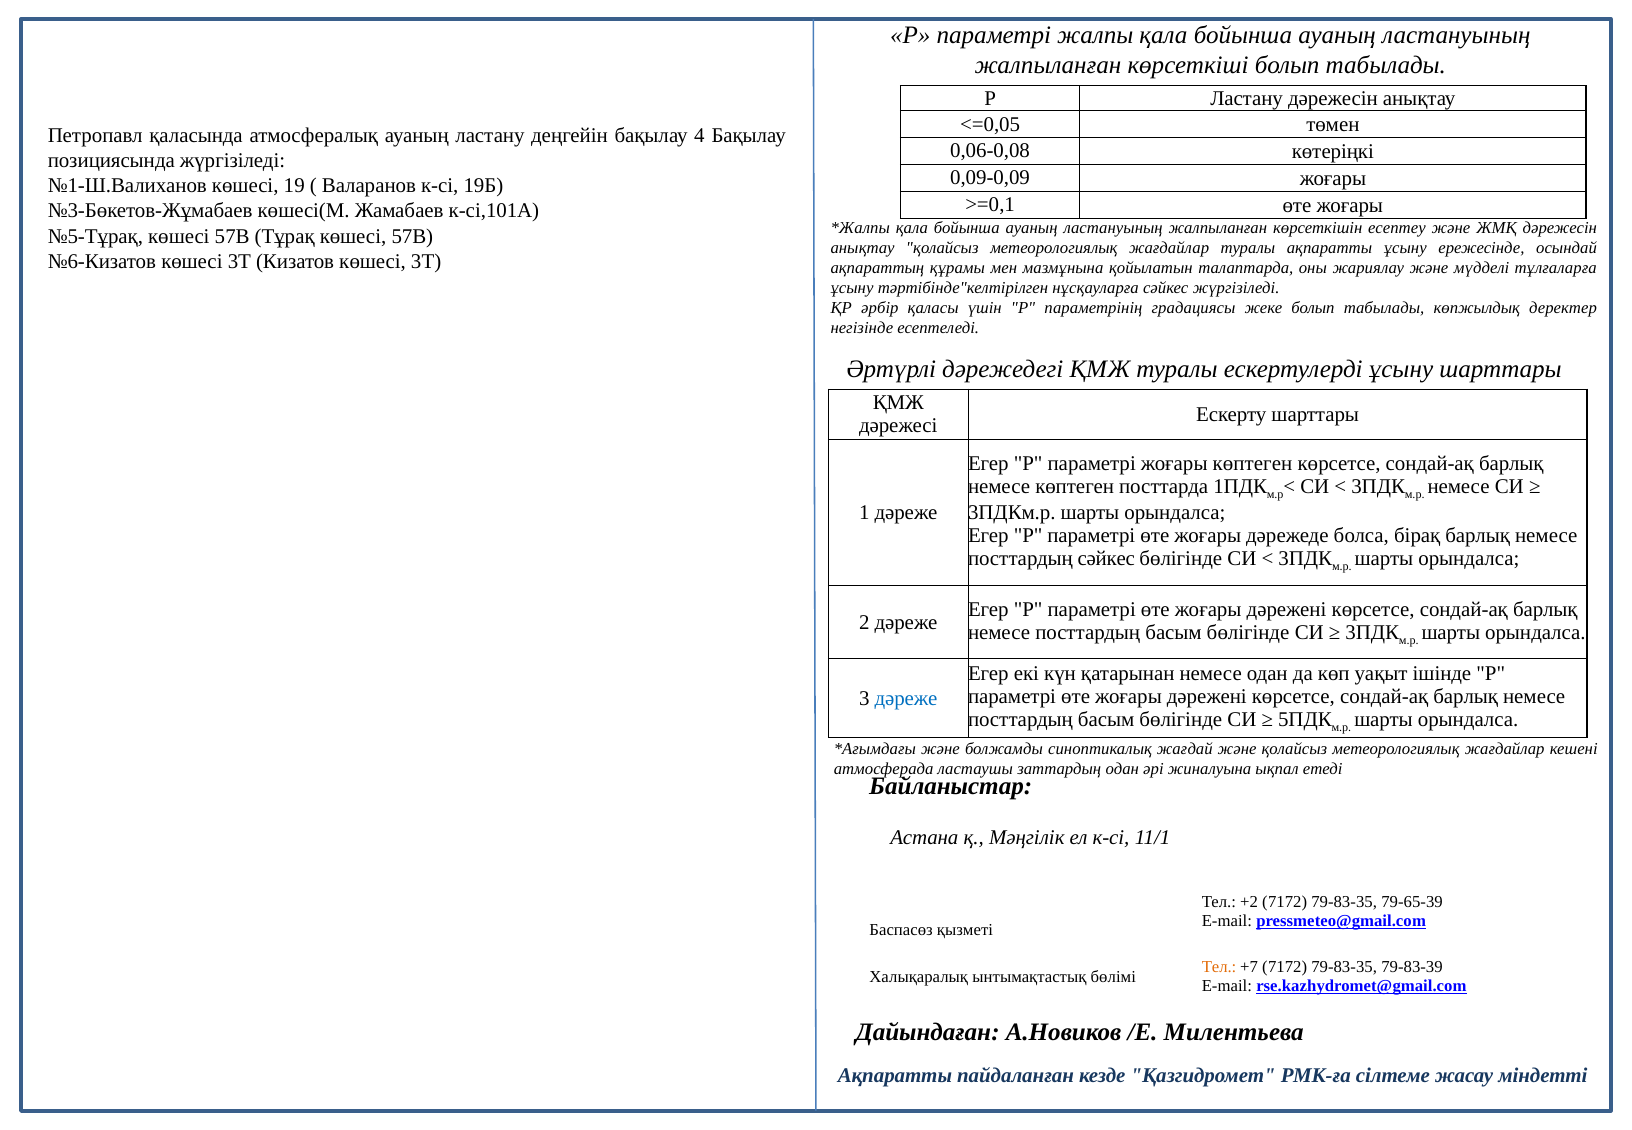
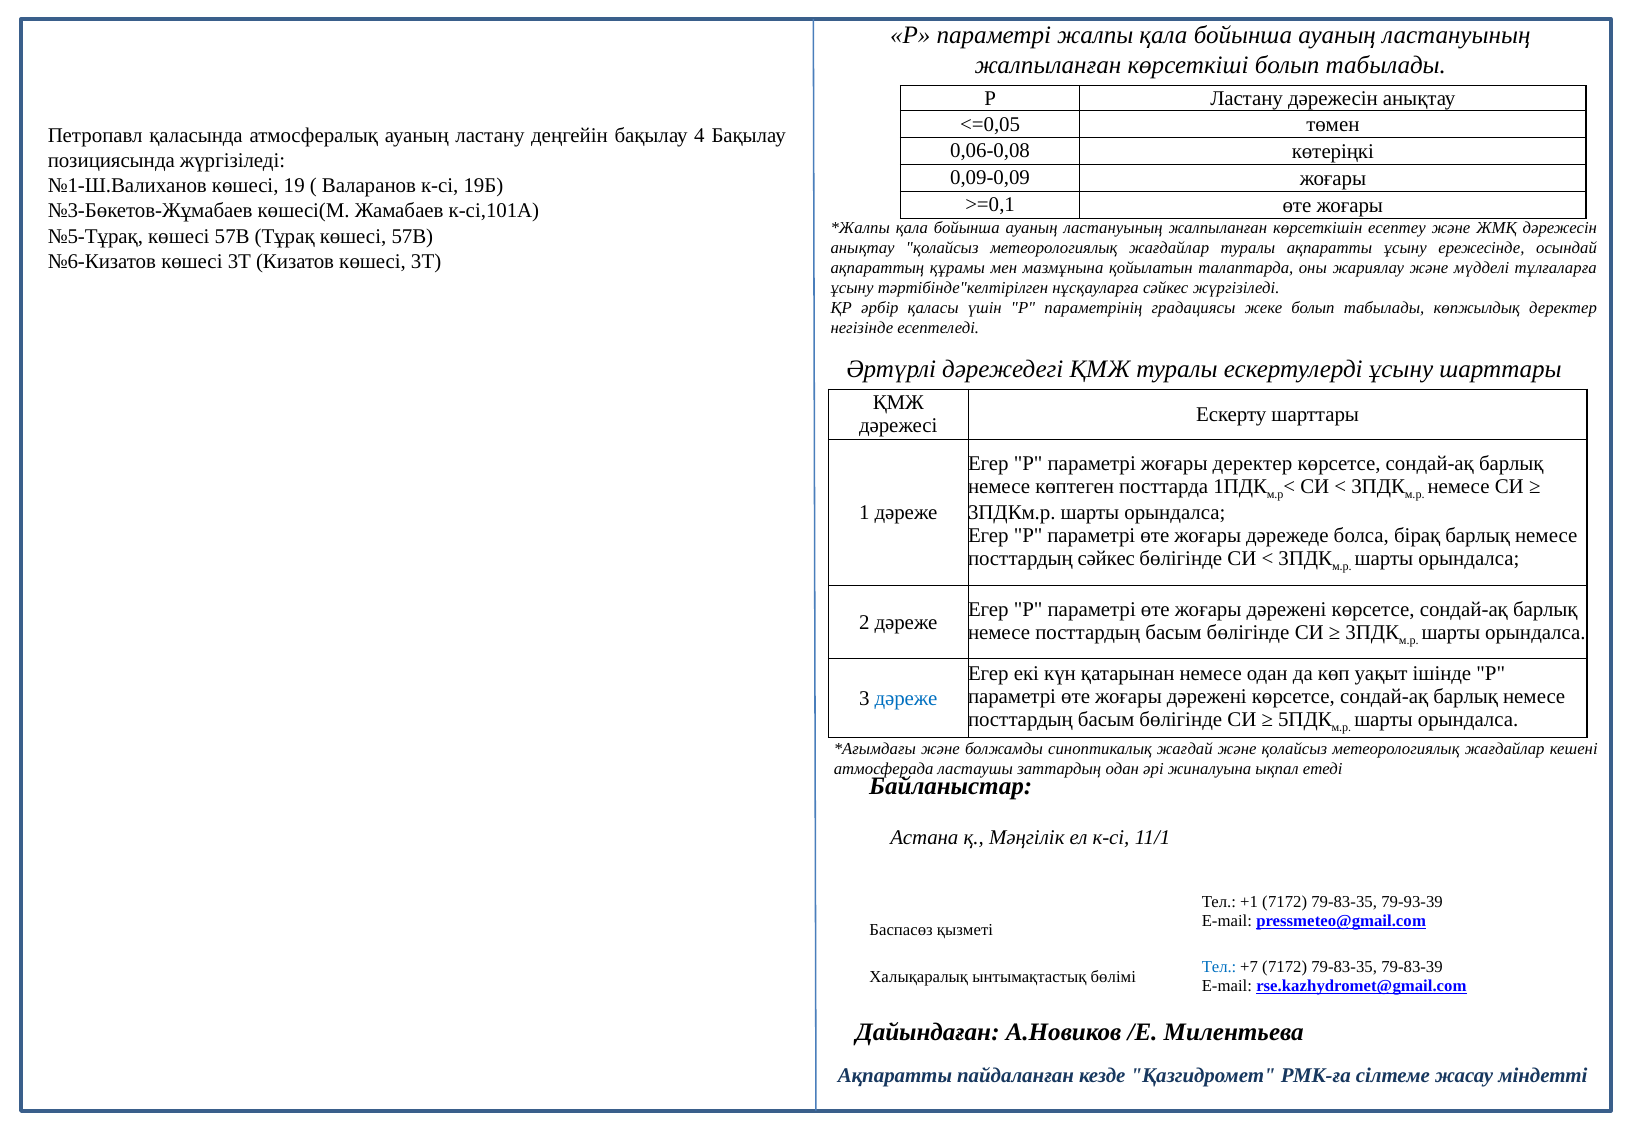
жоғары көптеген: көптеген -> деректер (1252, 463)
+2: +2 -> +1 (1249, 902)
79-65-39: 79-65-39 -> 79-93-39 (1412, 902)
Тел colour: orange -> blue (1219, 967)
